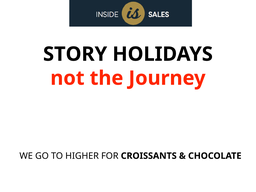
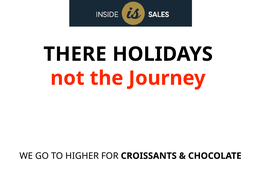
STORY: STORY -> THERE (75, 54)
